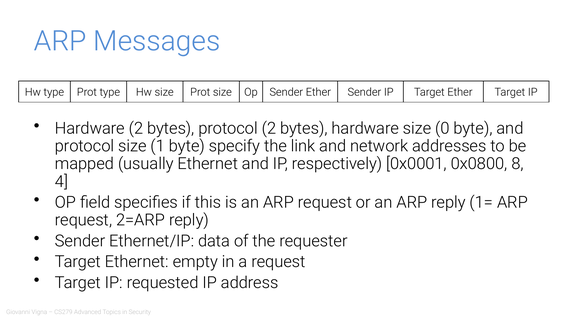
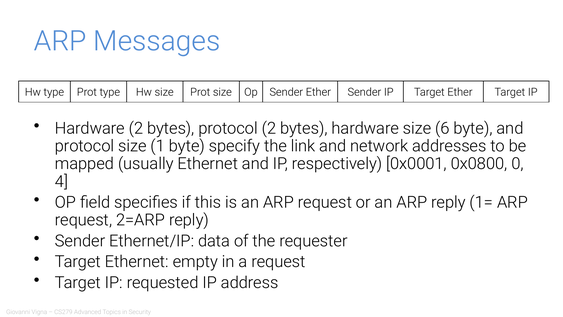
0: 0 -> 6 (442, 128)
8: 8 -> 0 (517, 164)
